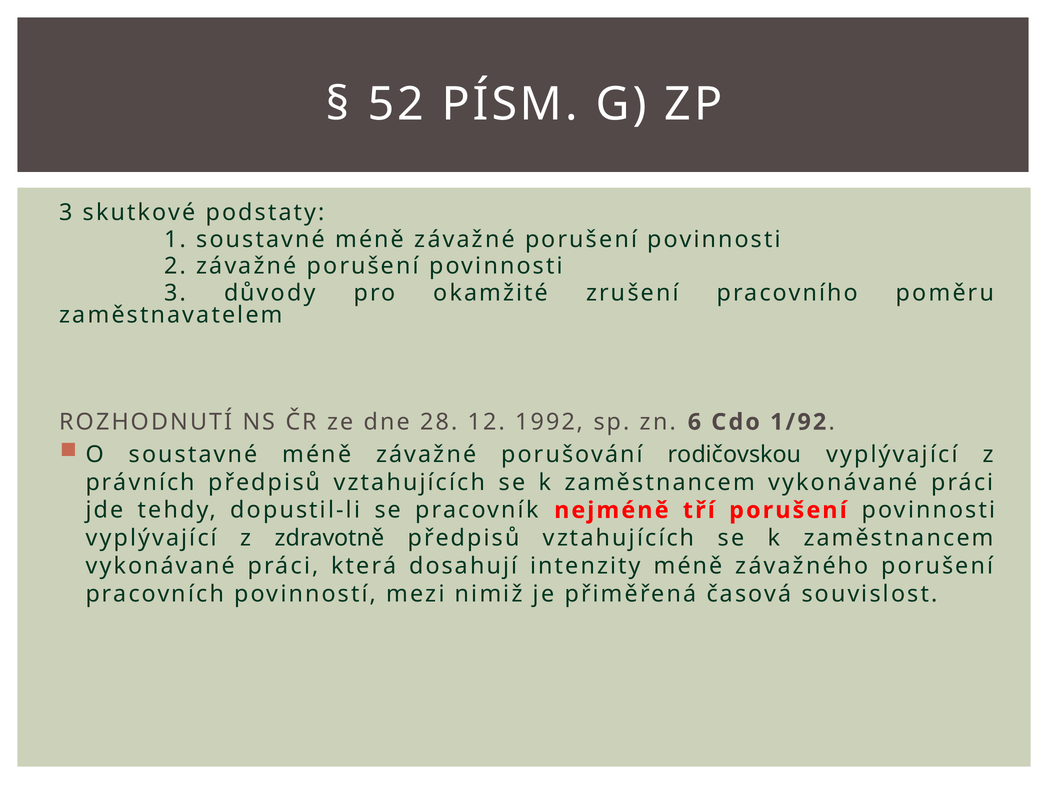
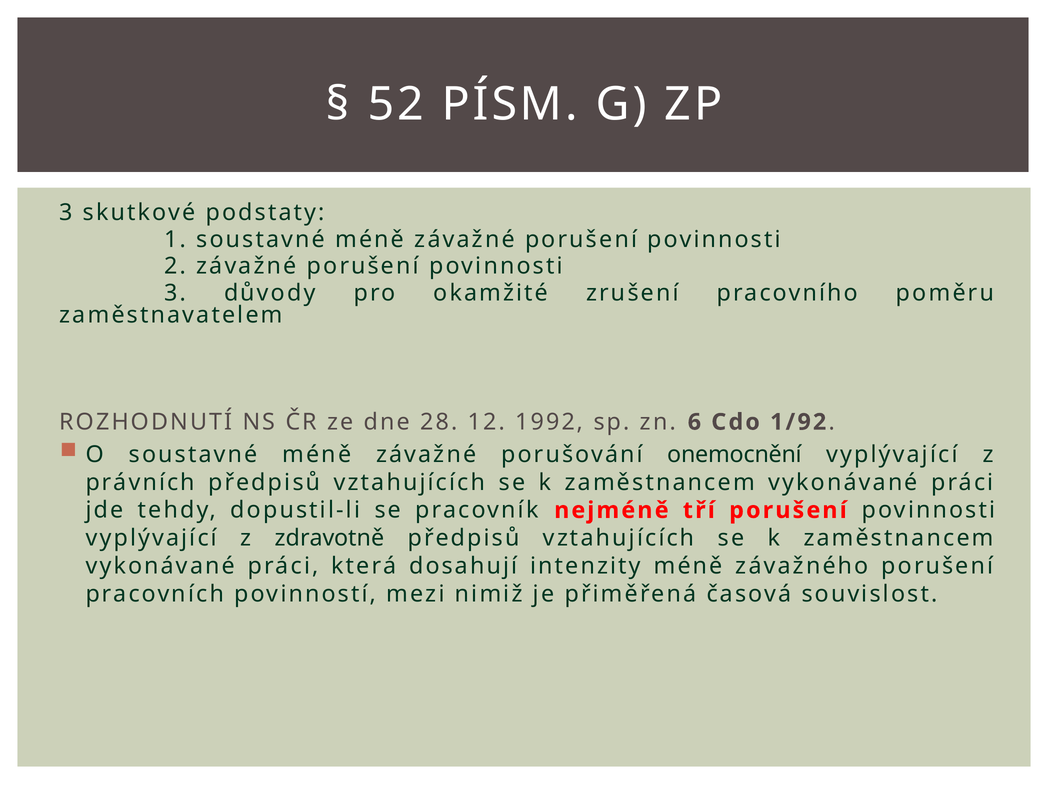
rodičovskou: rodičovskou -> onemocnění (735, 454)
